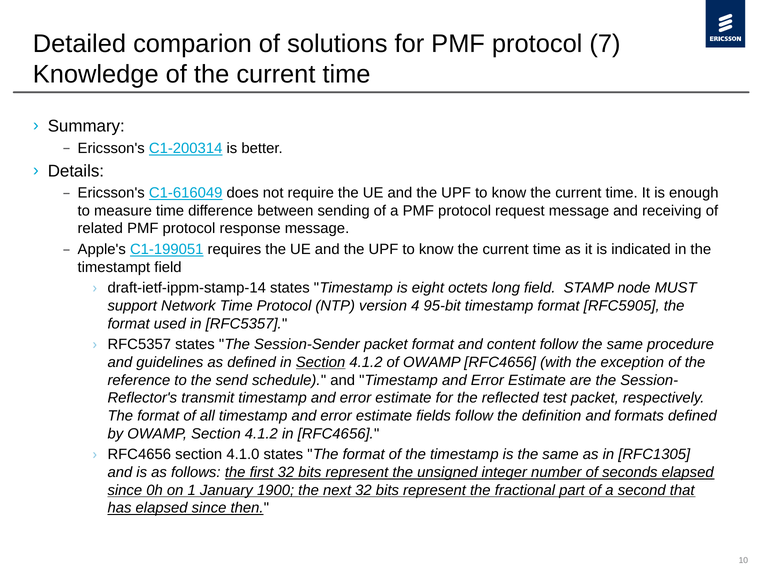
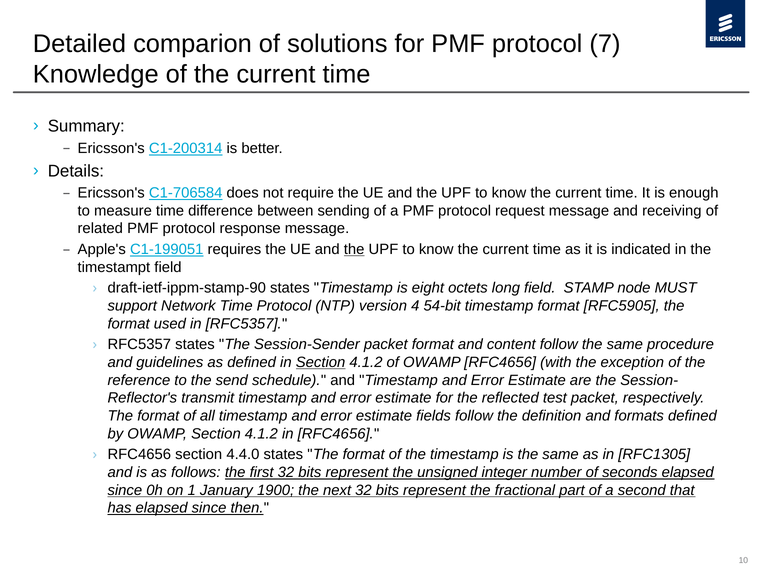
C1-616049: C1-616049 -> C1-706584 (186, 193)
the underline: none -> present (354, 249)
draft-ietf-ippm-stamp-14: draft-ietf-ippm-stamp-14 -> draft-ietf-ippm-stamp-90 (187, 288)
95-bit: 95-bit -> 54-bit (442, 305)
4.1.0: 4.1.0 -> 4.4.0 (243, 454)
